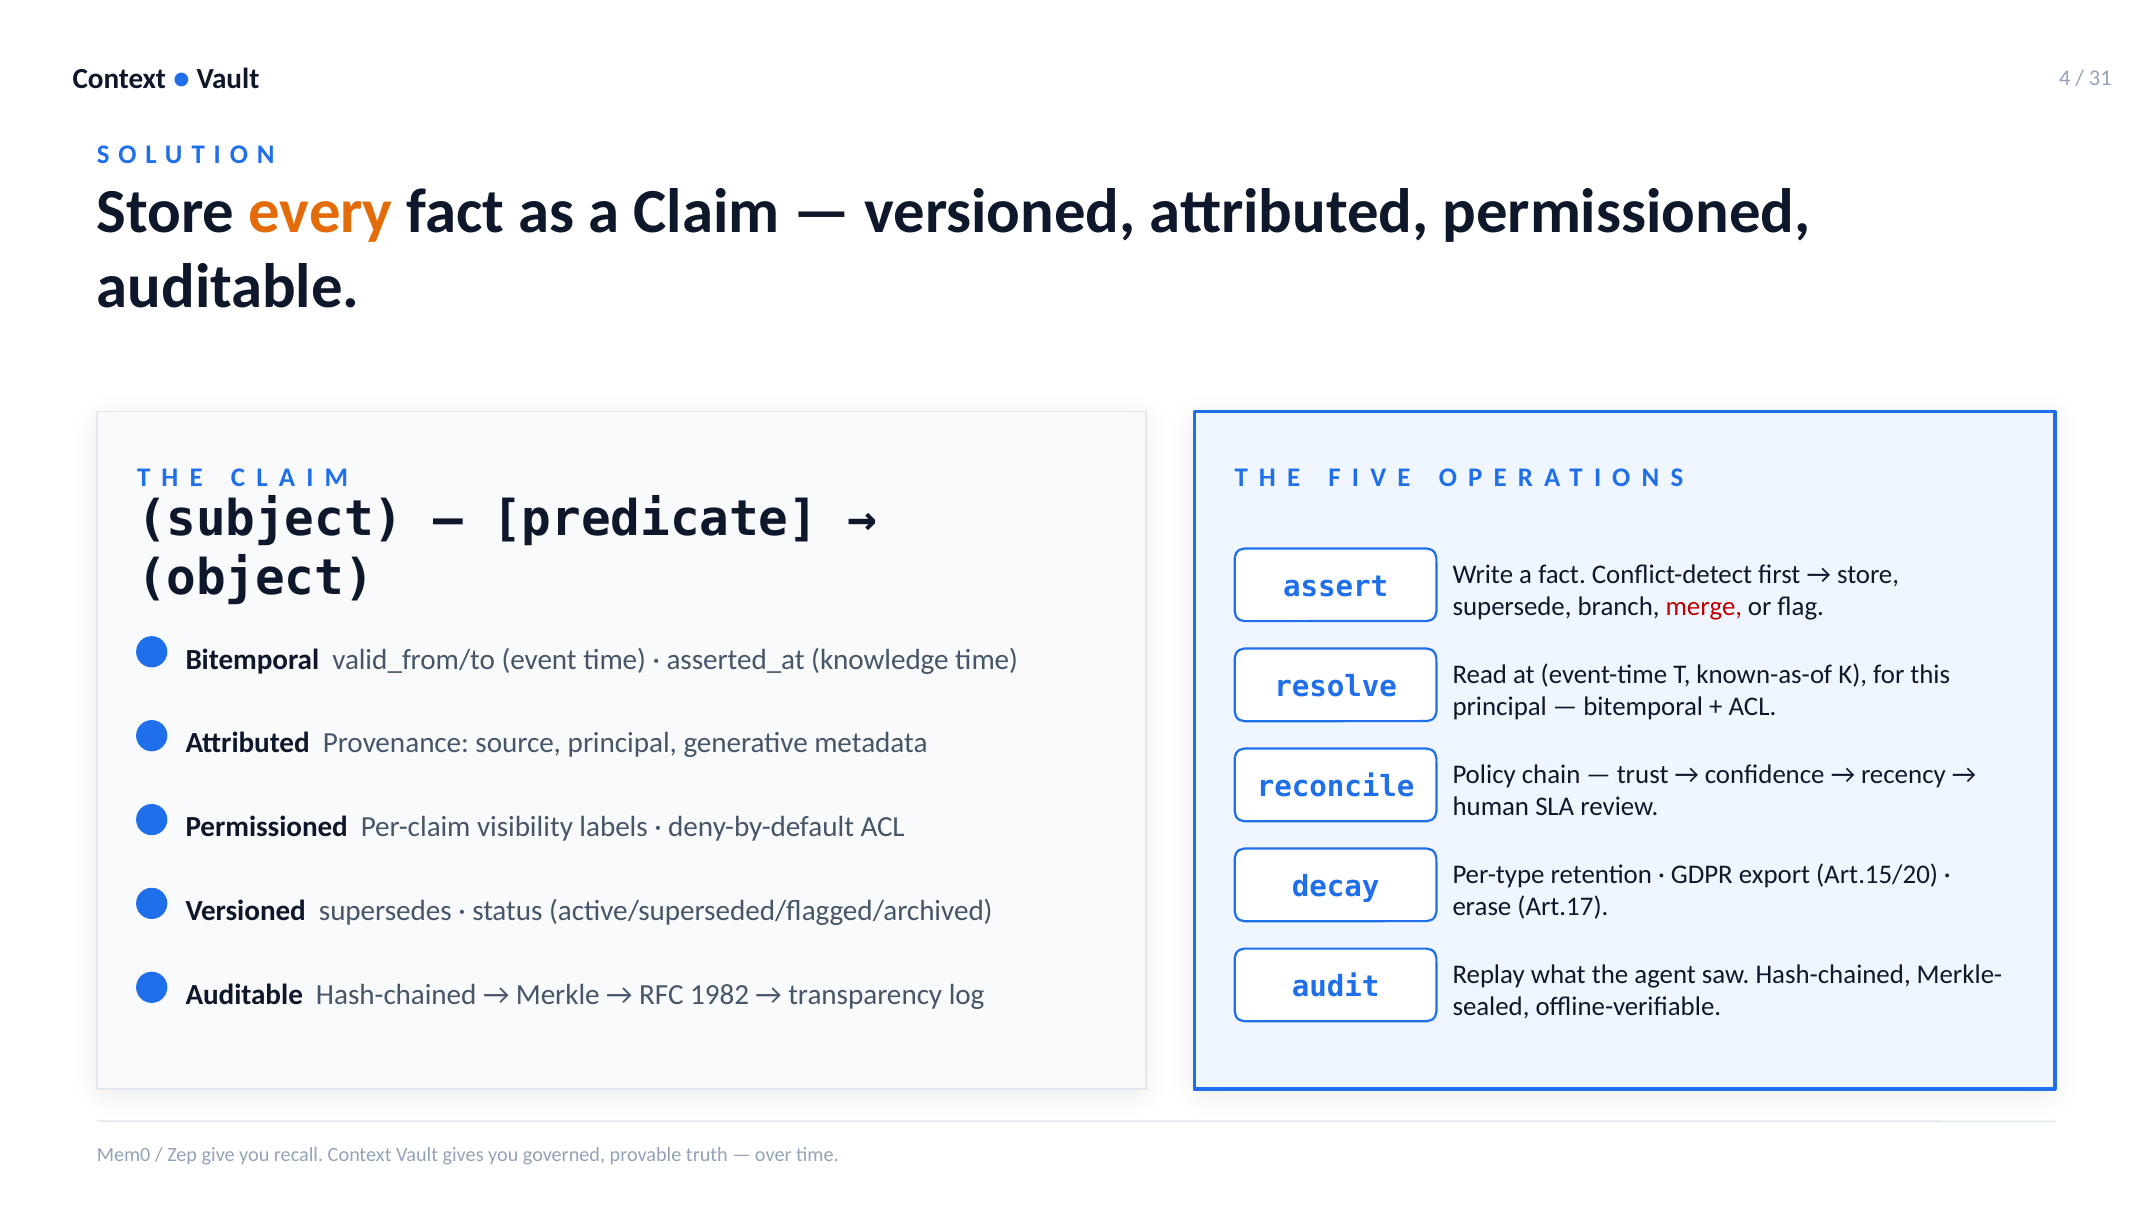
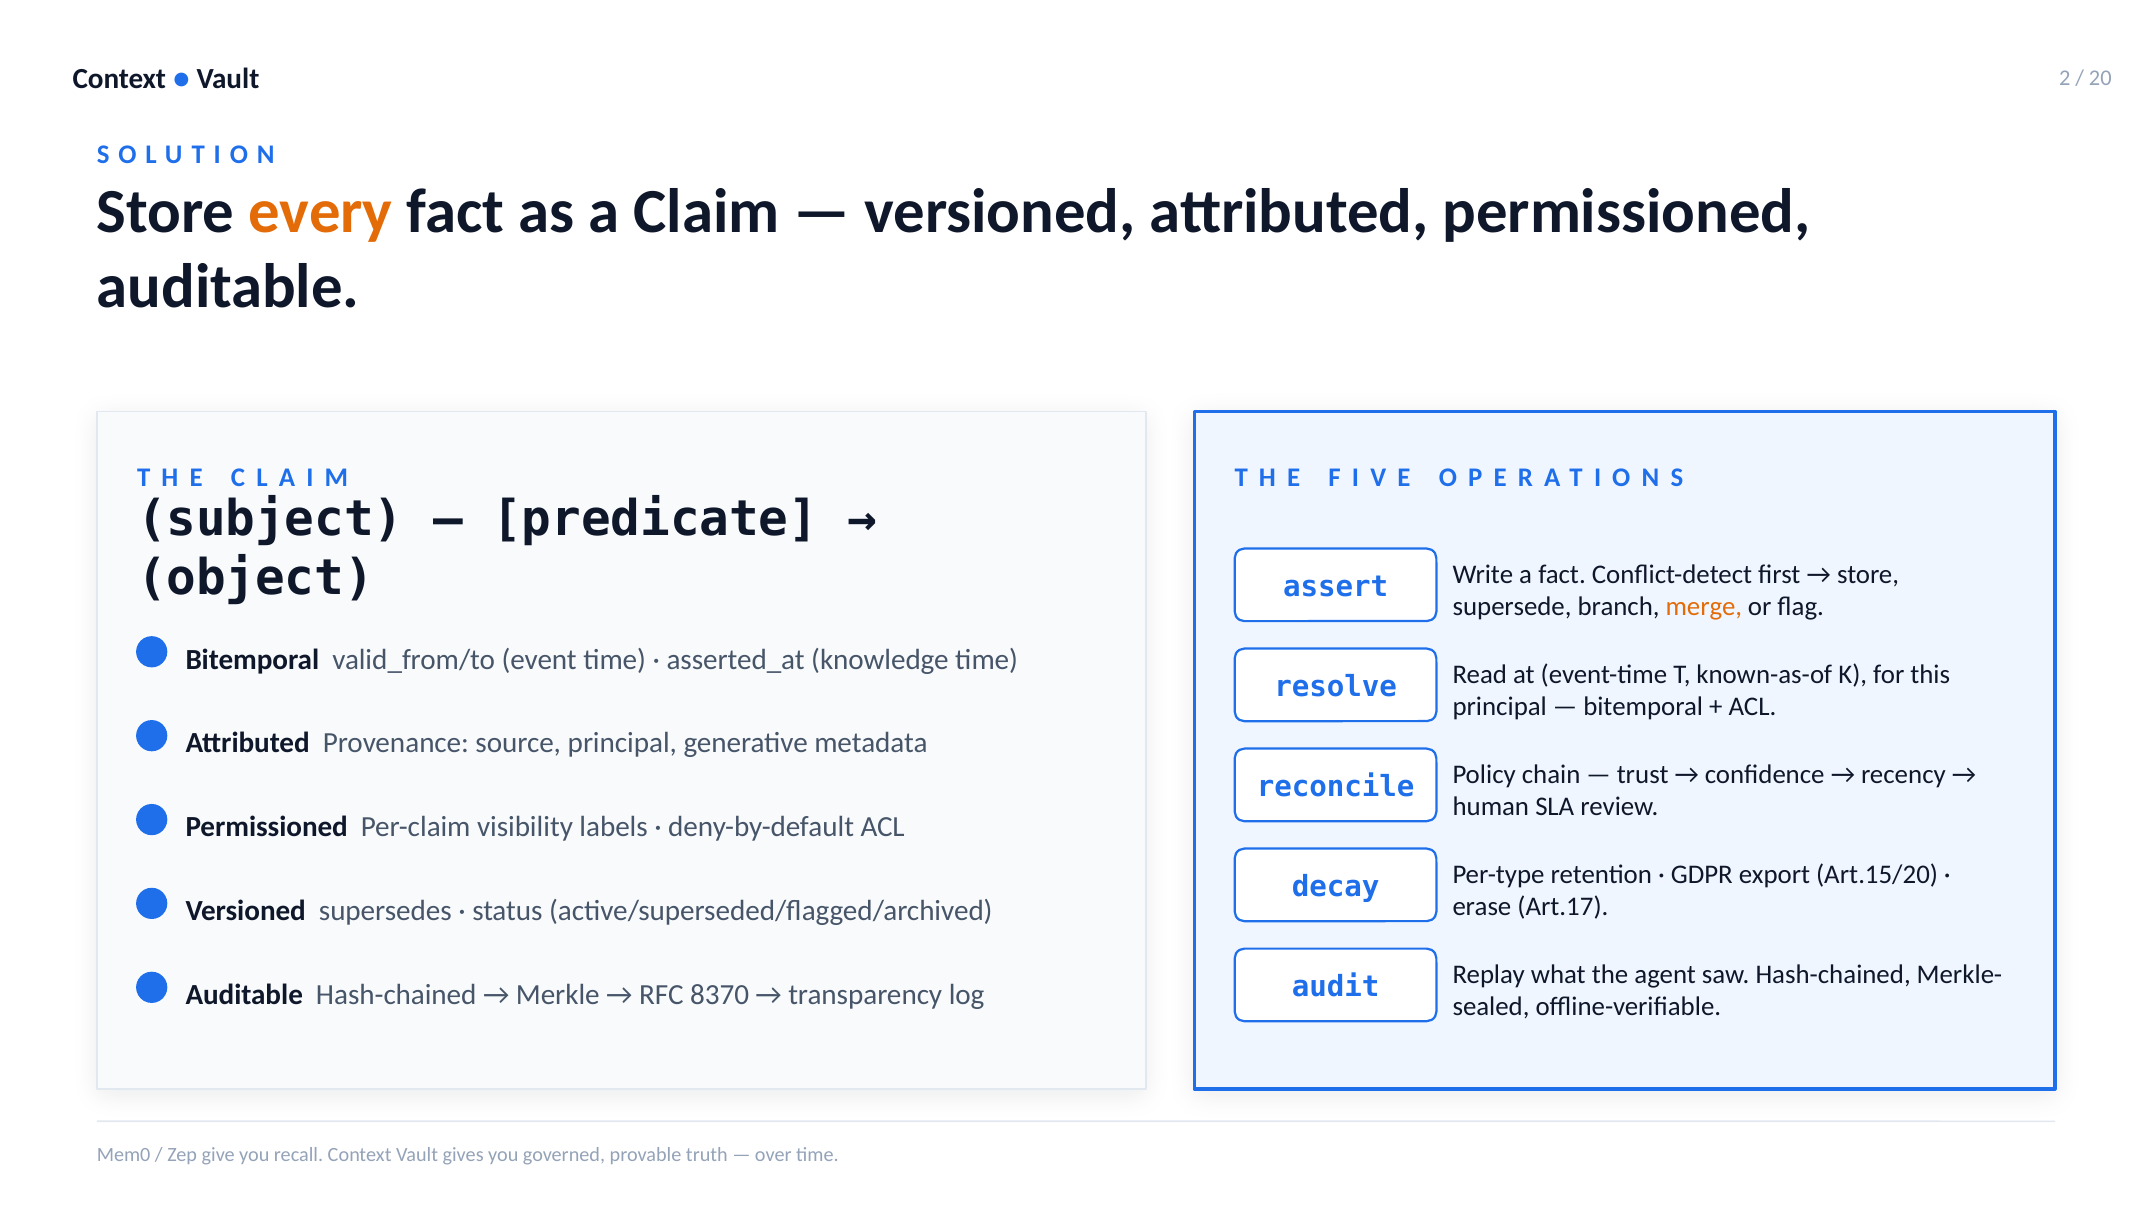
4: 4 -> 2 (2065, 78)
31: 31 -> 20 (2100, 78)
merge colour: red -> orange (1704, 607)
1982: 1982 -> 8370 (720, 995)
